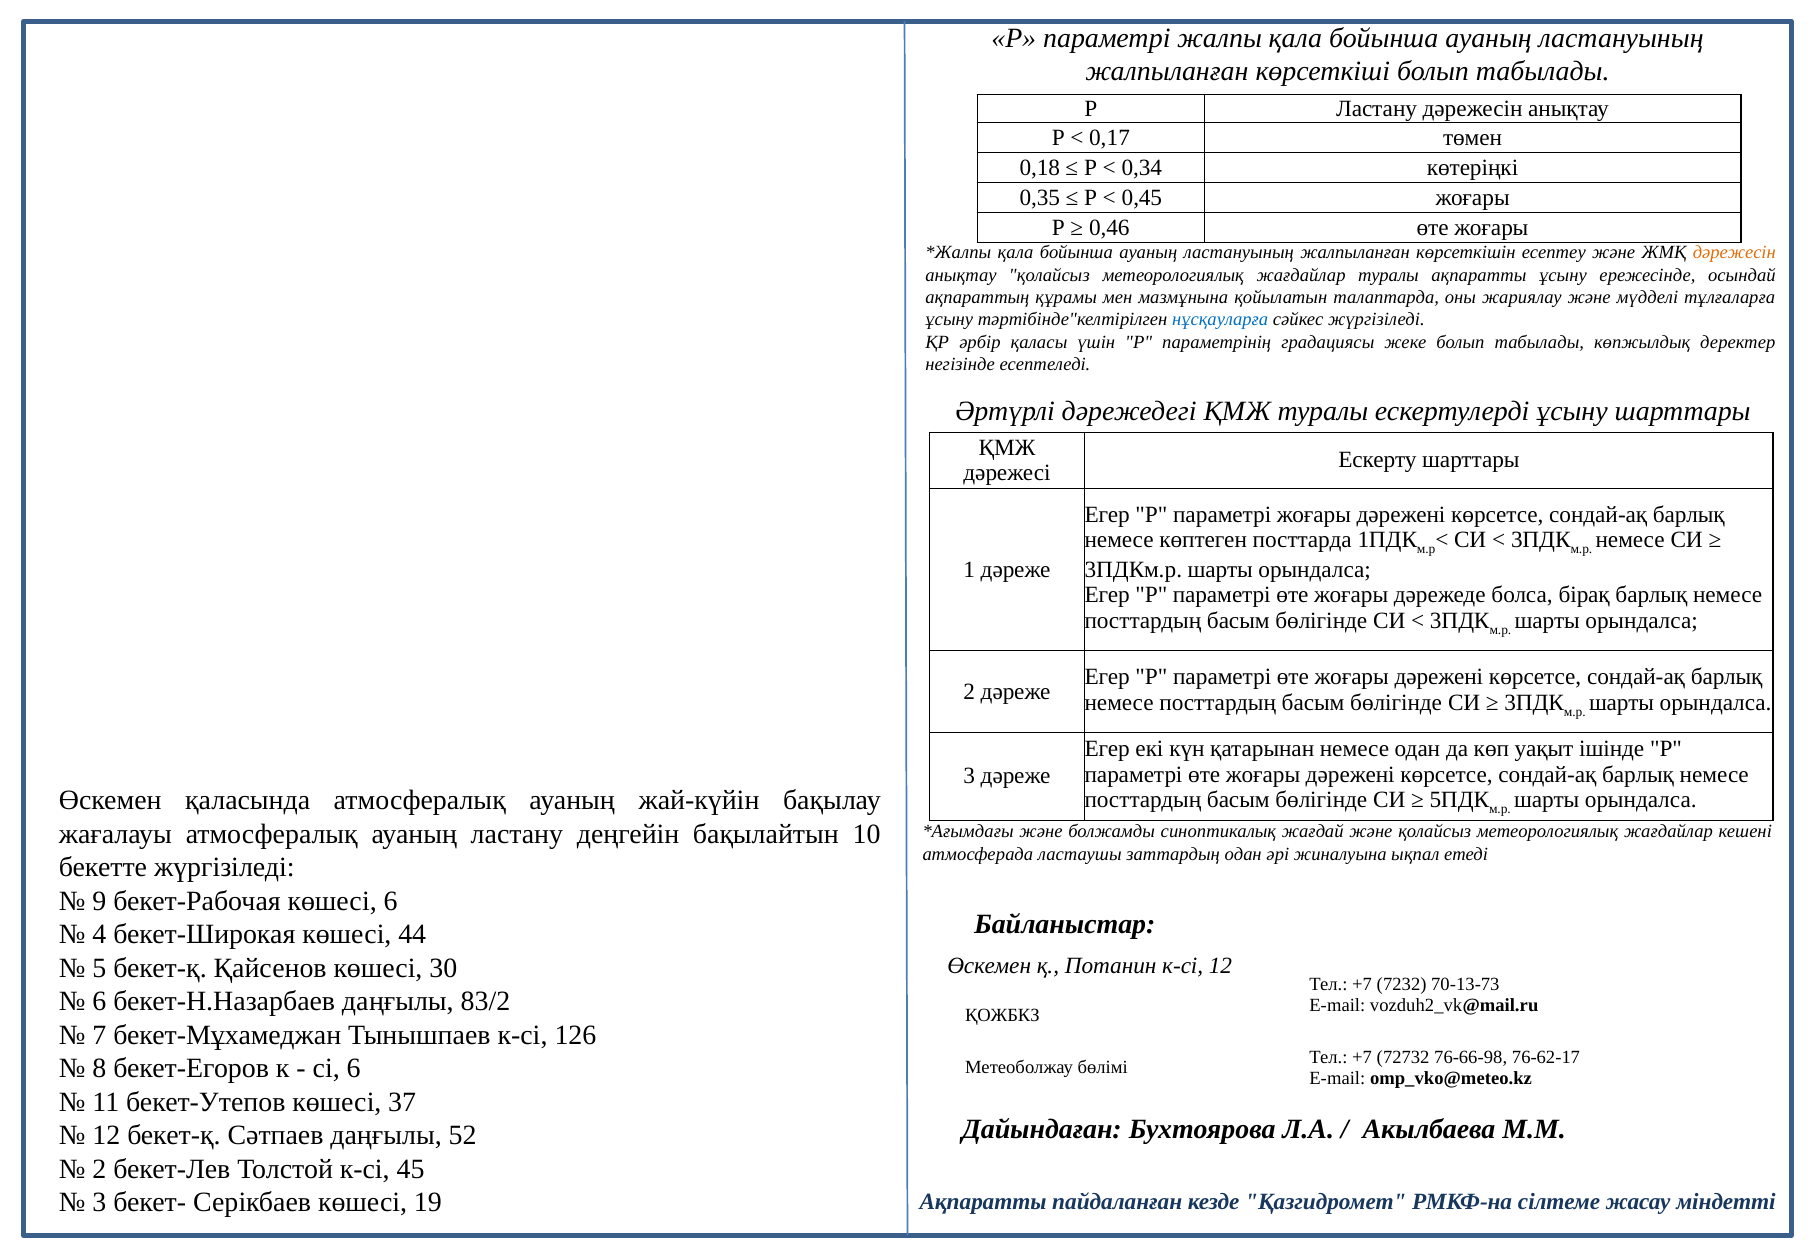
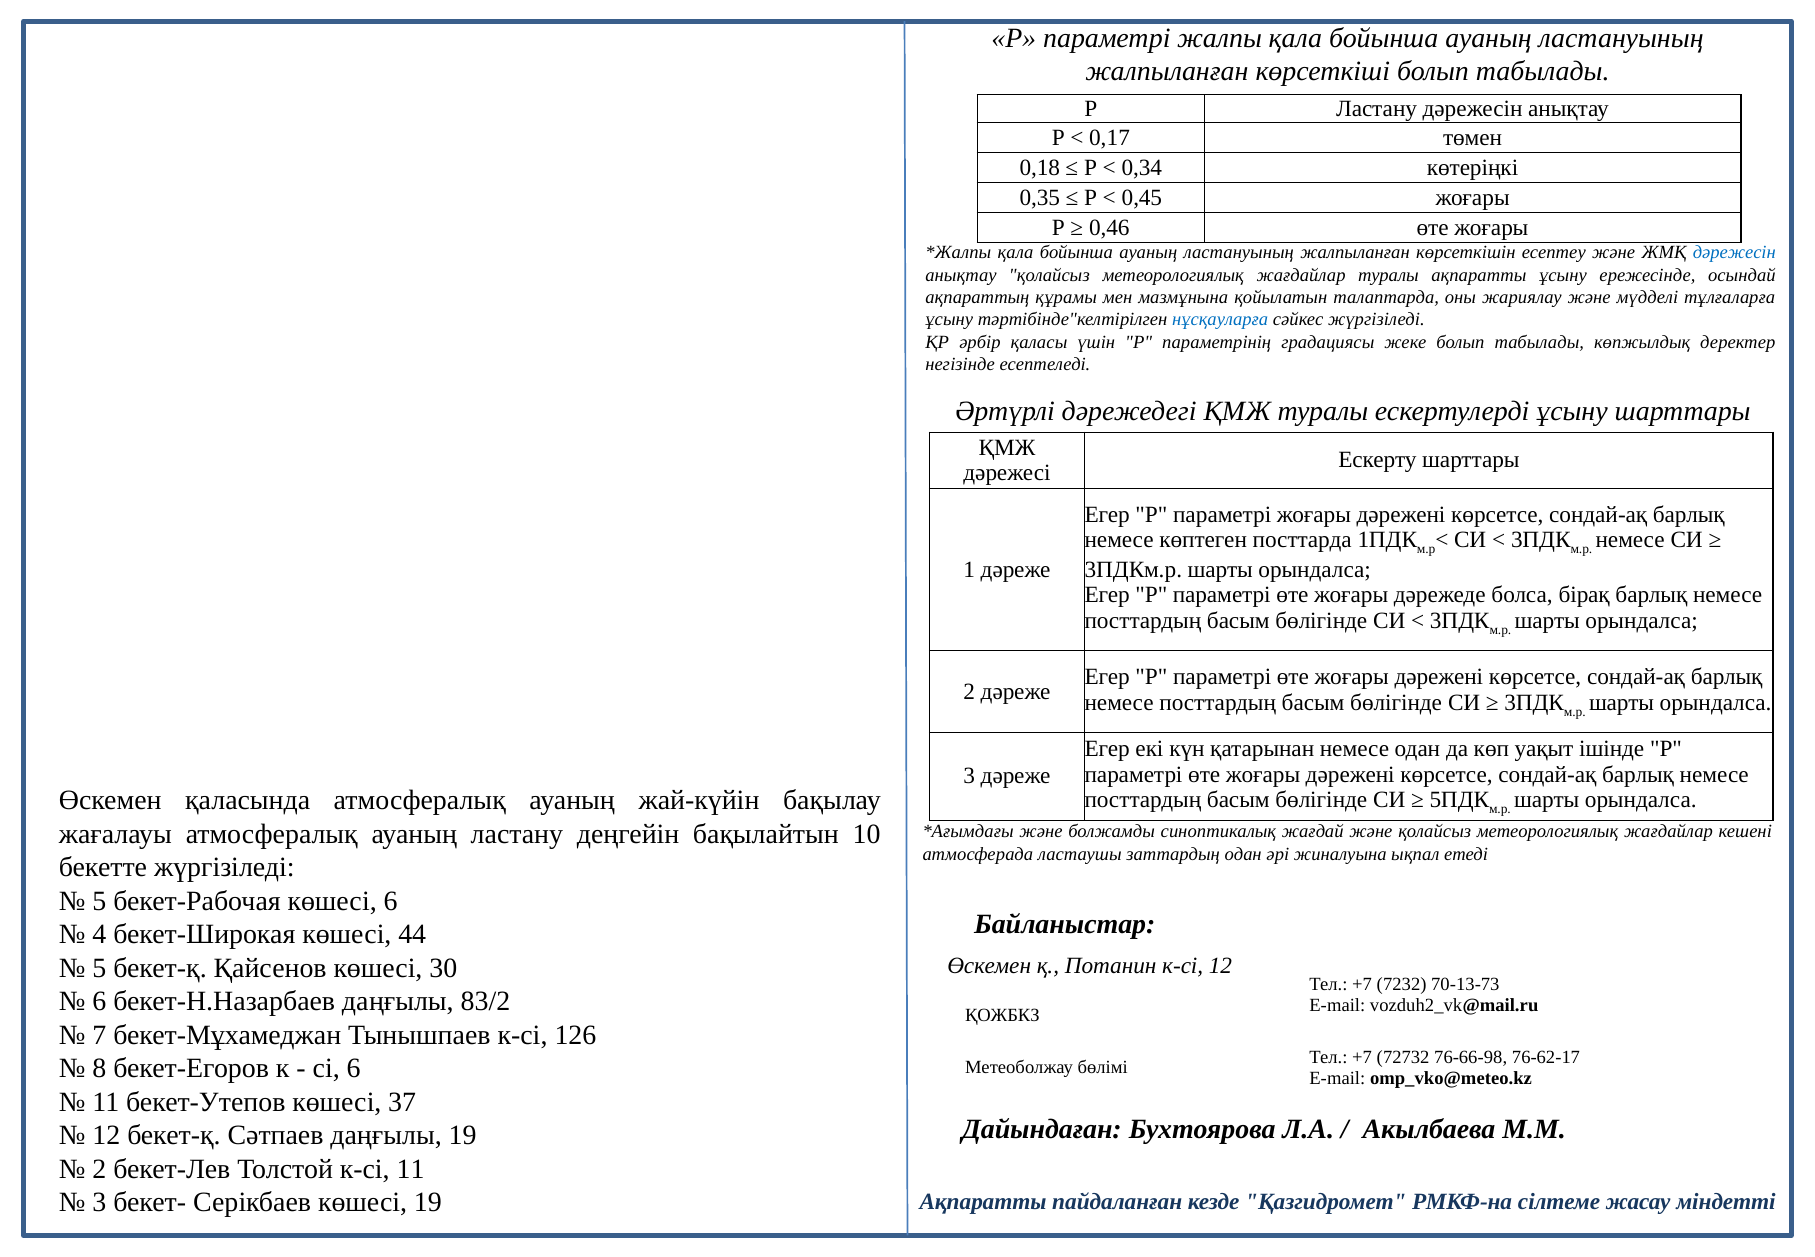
дәрежесін colour: orange -> blue (1734, 253)
9: 9 -> 5 (99, 901)
даңғылы 52: 52 -> 19 (463, 1135)
к-сі 45: 45 -> 11 (411, 1169)
